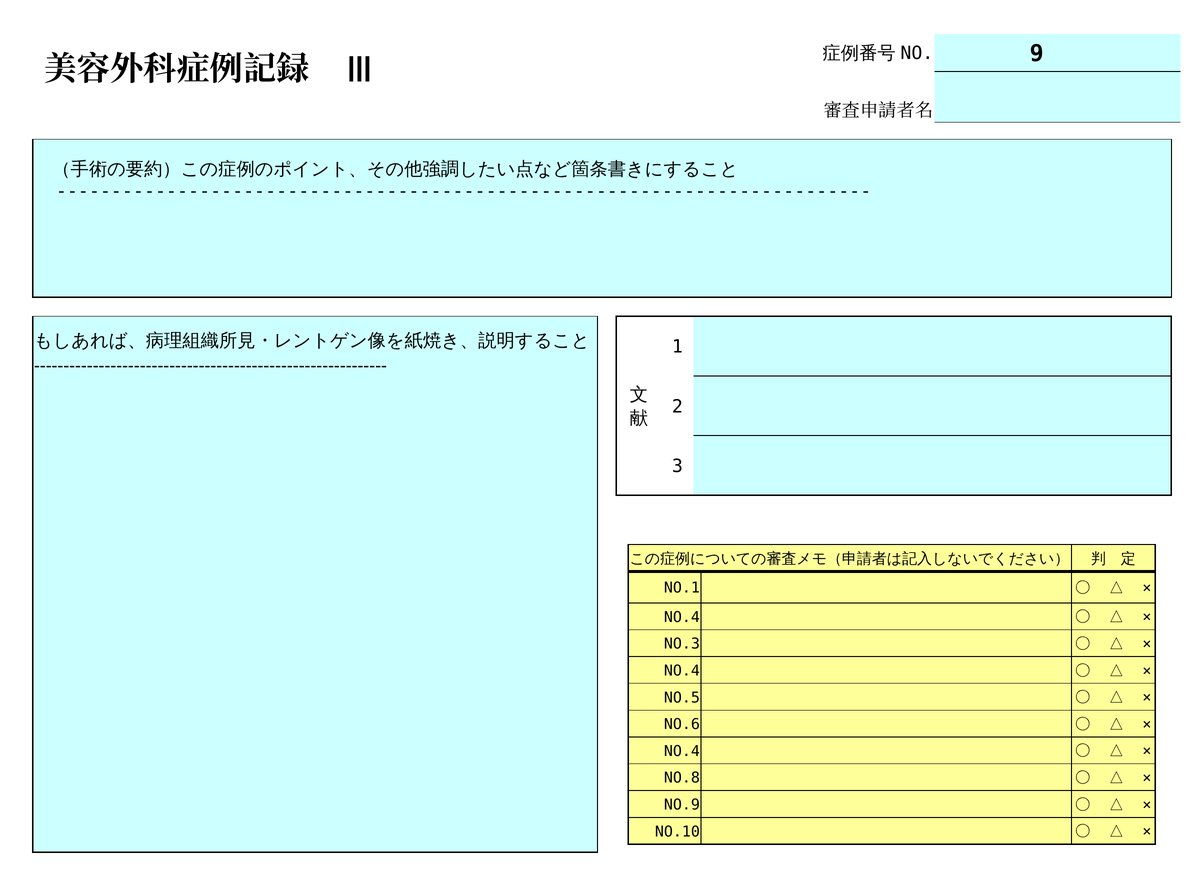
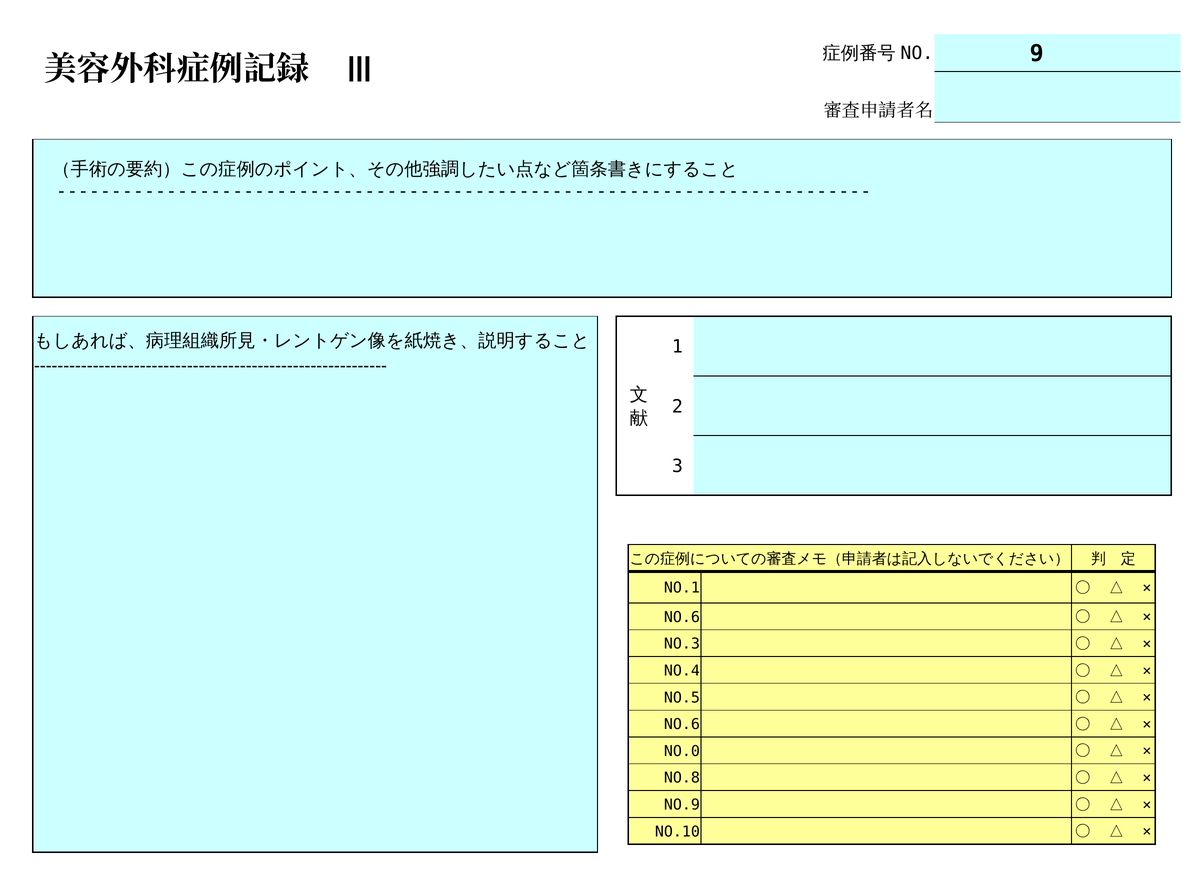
NO.4: NO.4 -> NO.6 (682, 617)
NO.4: NO.4 -> NO.0 (682, 751)
